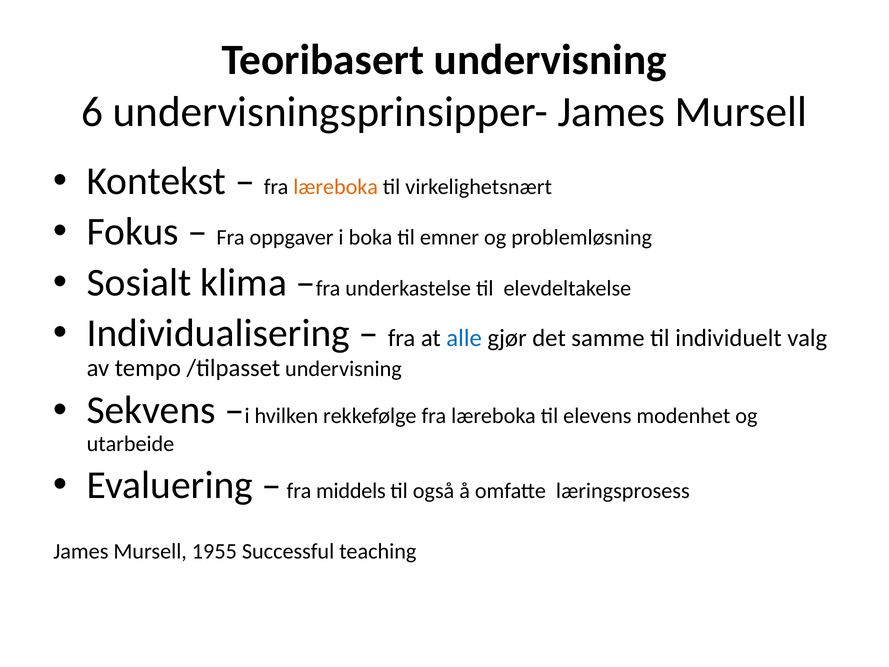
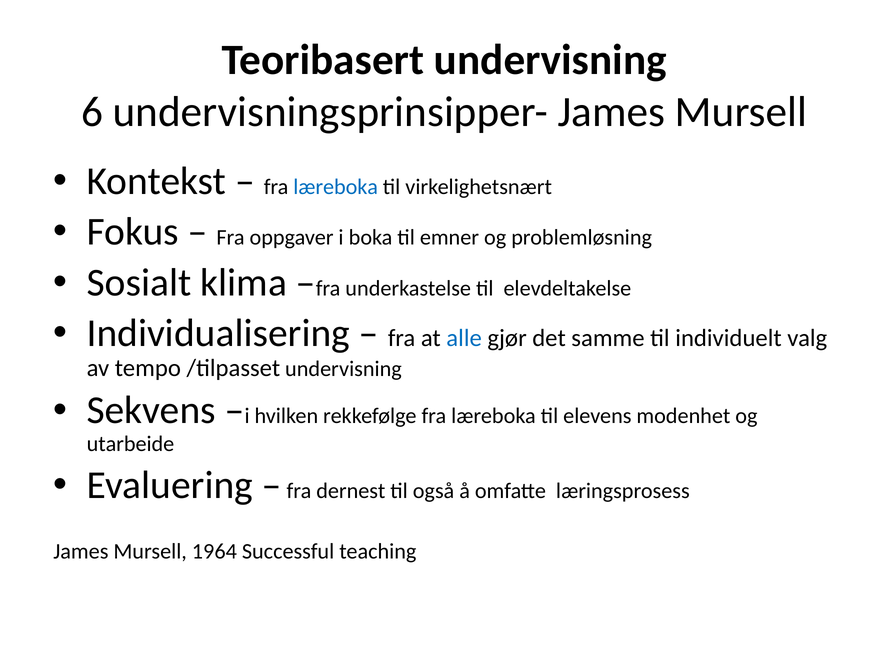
læreboka colour: orange -> blue (336, 187)
middels: middels -> dernest (351, 491)
1955: 1955 -> 1964 (214, 551)
